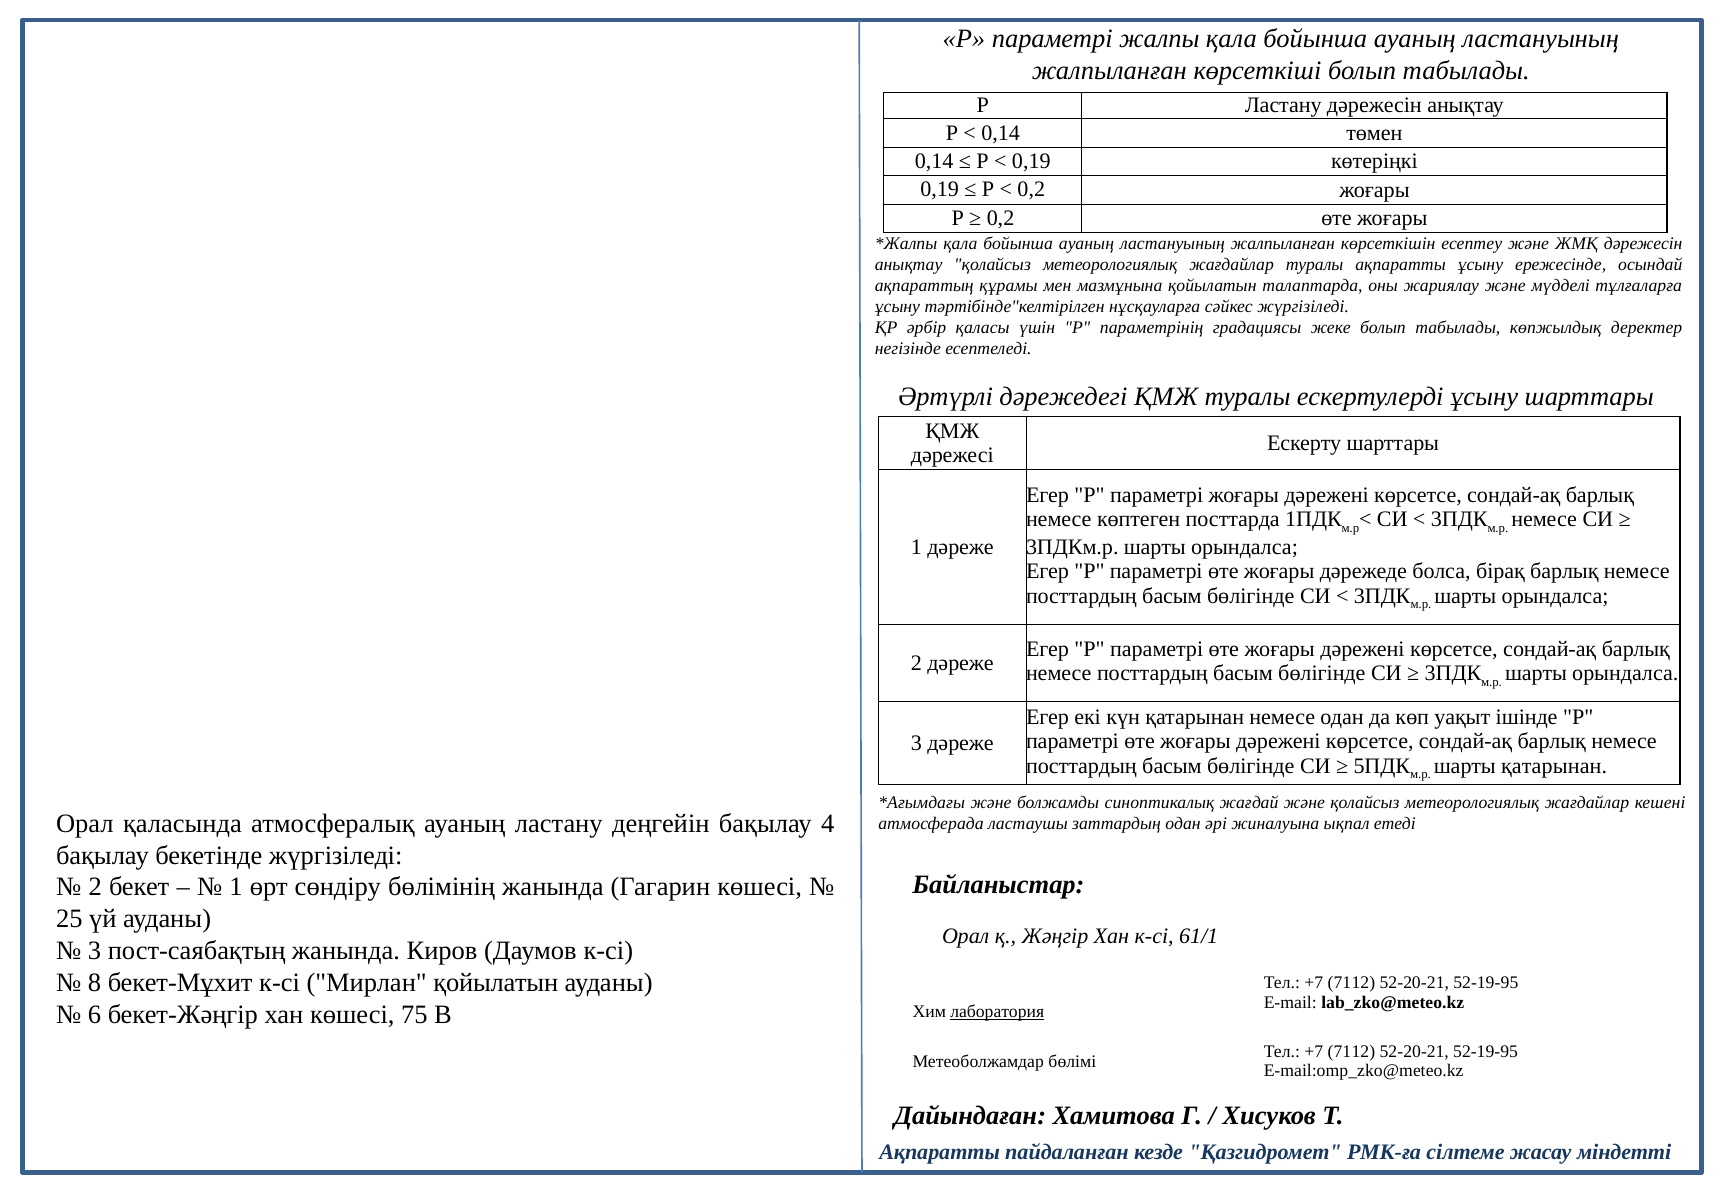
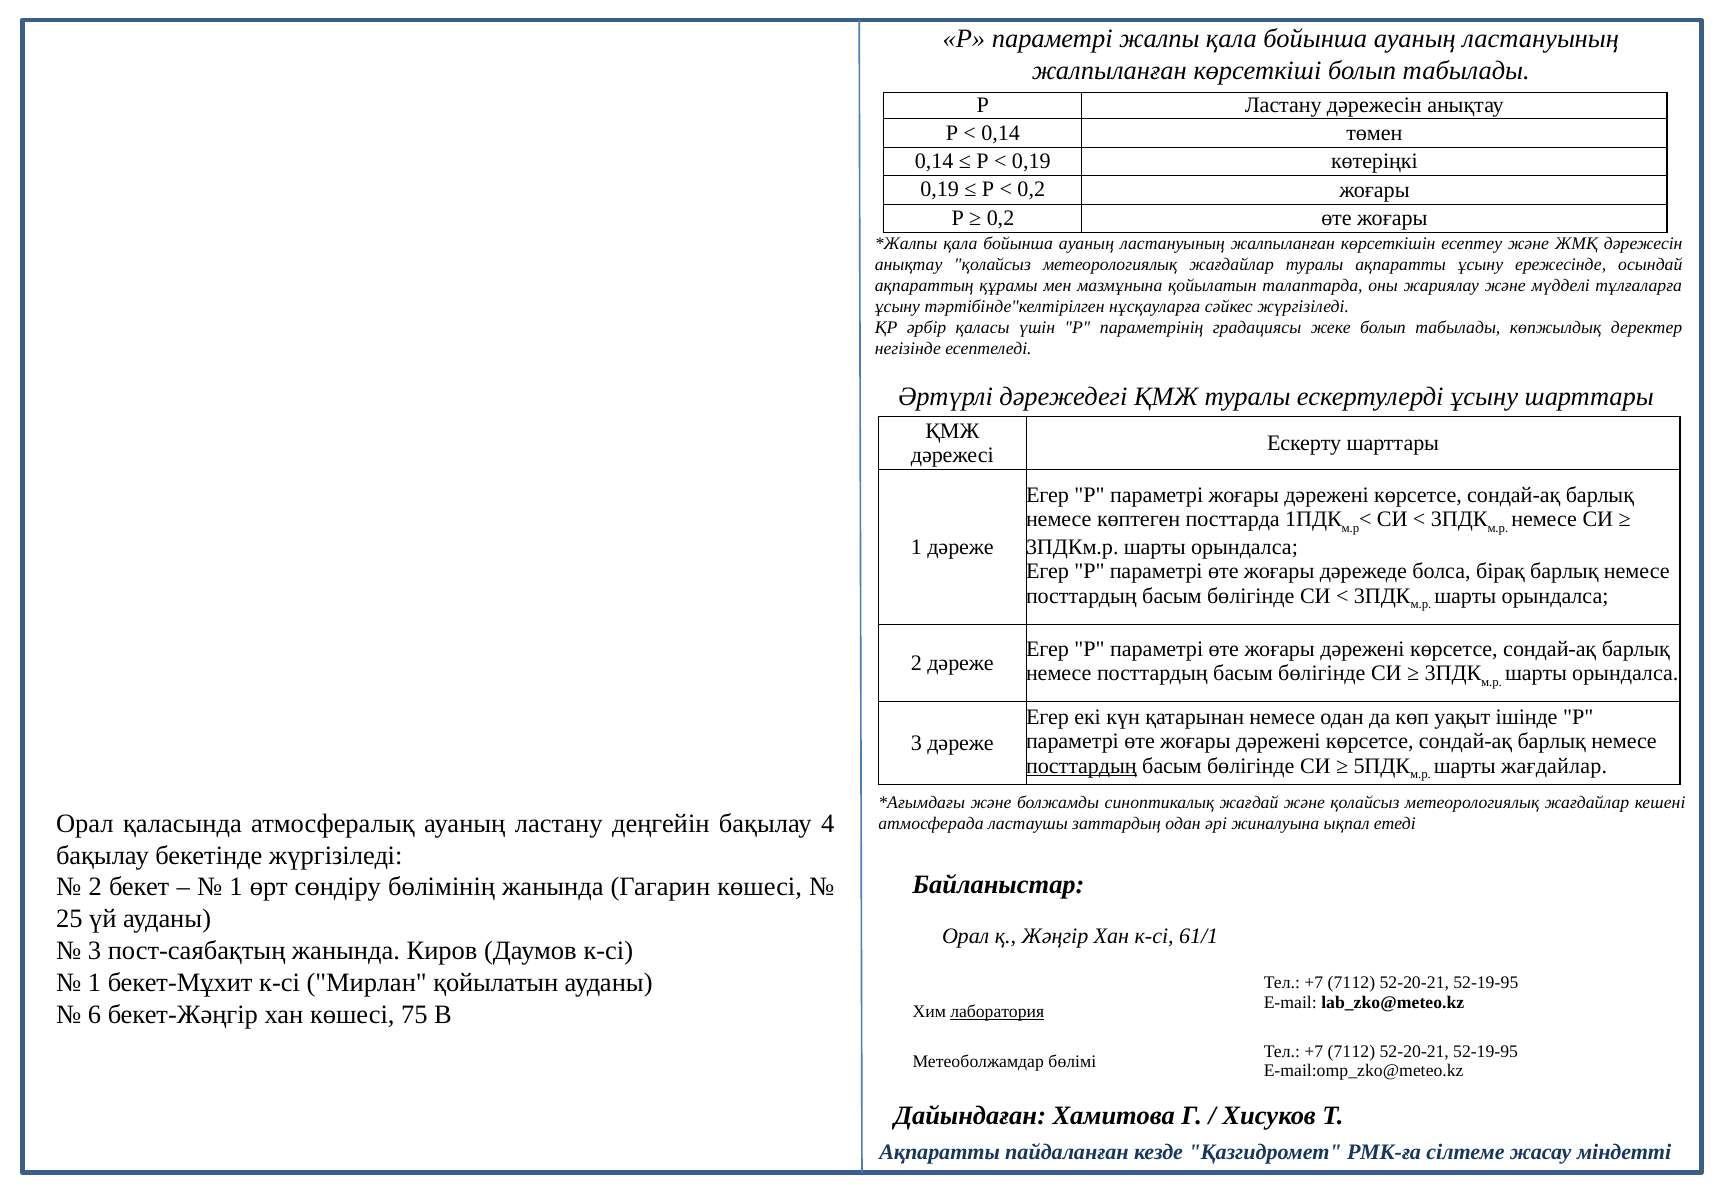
посттардың underline: none -> present (1081, 766)
шарты қатарынан: қатарынан -> жағдайлар (1554, 766)
8: 8 -> 1 (95, 983)
